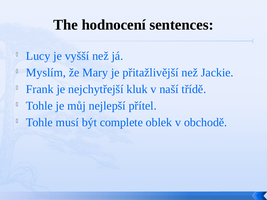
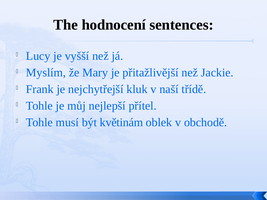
complete: complete -> květinám (121, 122)
